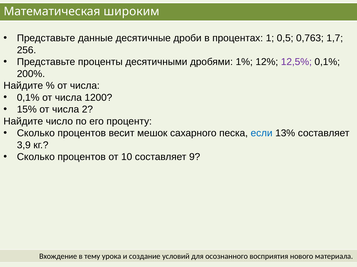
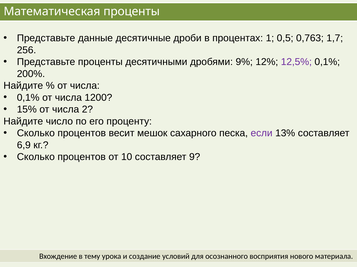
Математическая широким: широким -> проценты (132, 11)
1%: 1% -> 9% (244, 62)
если colour: blue -> purple (262, 133)
3,9: 3,9 -> 6,9 (24, 145)
